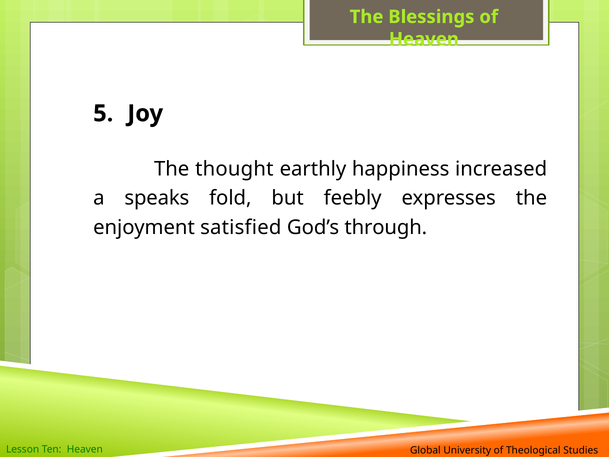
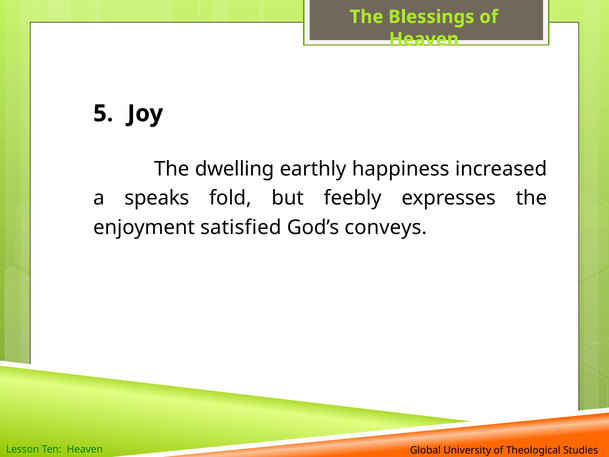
thought: thought -> dwelling (235, 169)
through: through -> conveys (386, 227)
